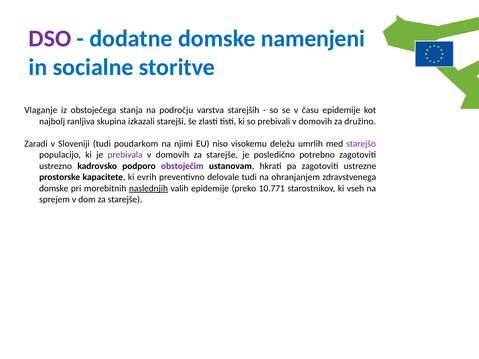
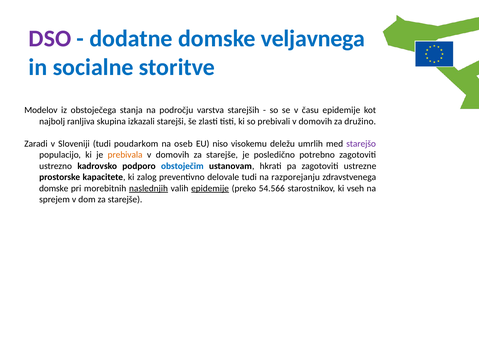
namenjeni: namenjeni -> veljavnega (313, 39)
Vlaganje: Vlaganje -> Modelov (41, 110)
njimi: njimi -> oseb (183, 144)
prebivala colour: purple -> orange (125, 155)
obstoječim colour: purple -> blue (182, 166)
evrih: evrih -> zalog (147, 177)
ohranjanjem: ohranjanjem -> razporejanju (296, 177)
epidemije underline: none -> present (210, 189)
10.771: 10.771 -> 54.566 (272, 189)
